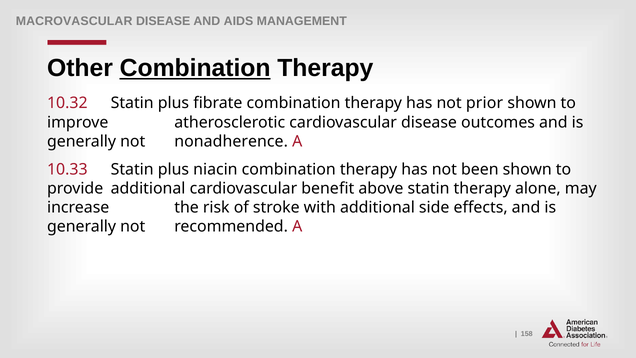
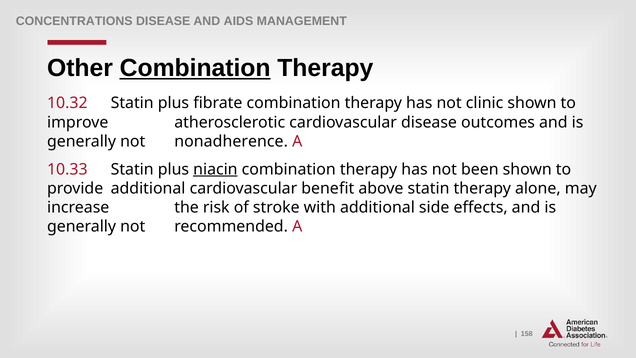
MACROVASCULAR: MACROVASCULAR -> CONCENTRATIONS (74, 21)
prior: prior -> clinic (485, 103)
niacin underline: none -> present (215, 169)
